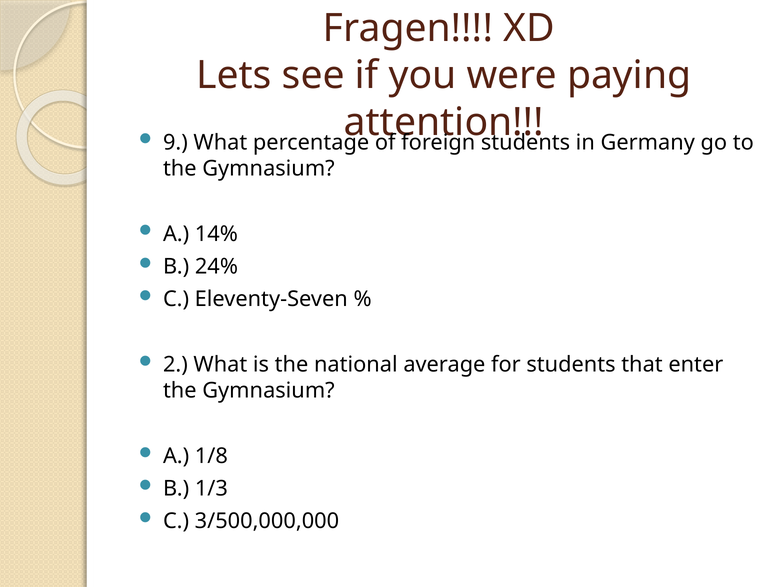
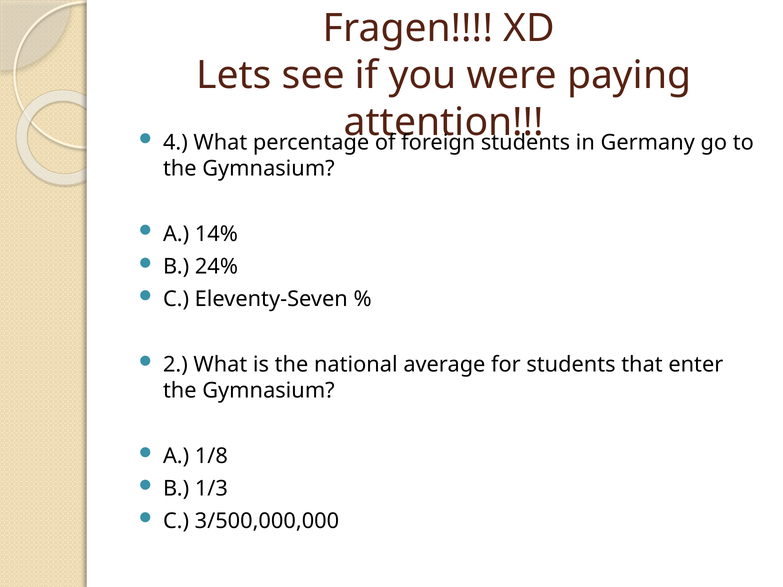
9: 9 -> 4 (175, 142)
